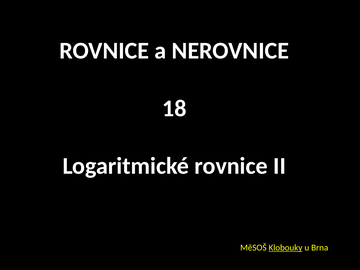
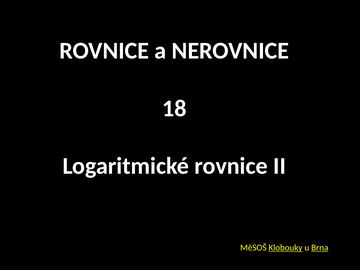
Brna underline: none -> present (320, 248)
